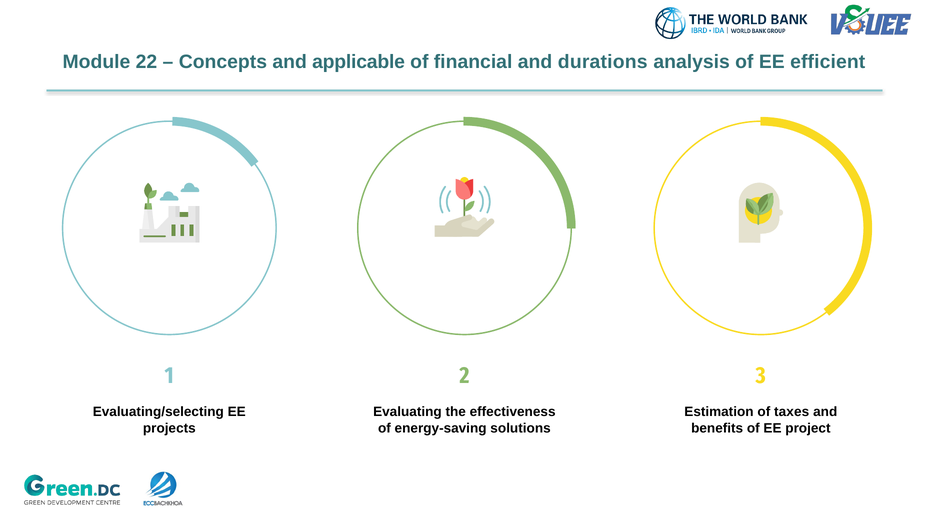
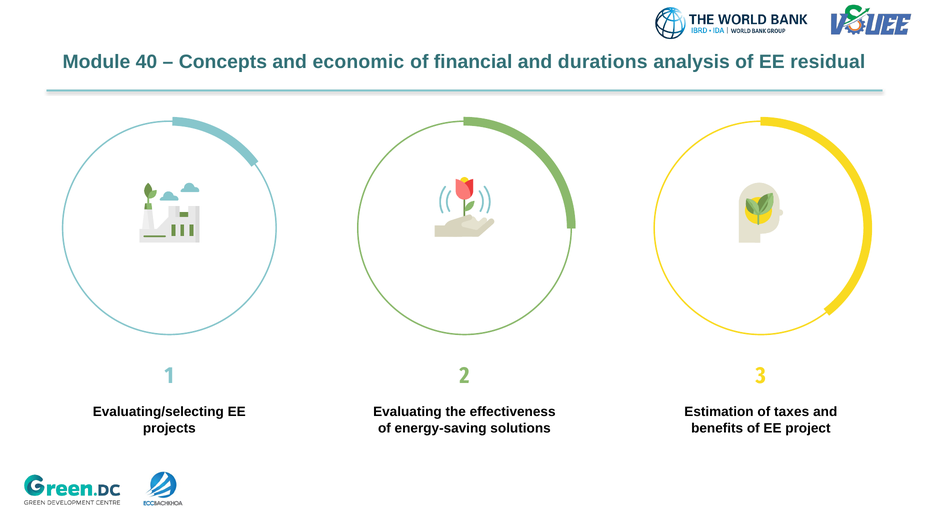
22: 22 -> 40 (146, 62)
applicable: applicable -> economic (358, 62)
efficient: efficient -> residual (828, 62)
